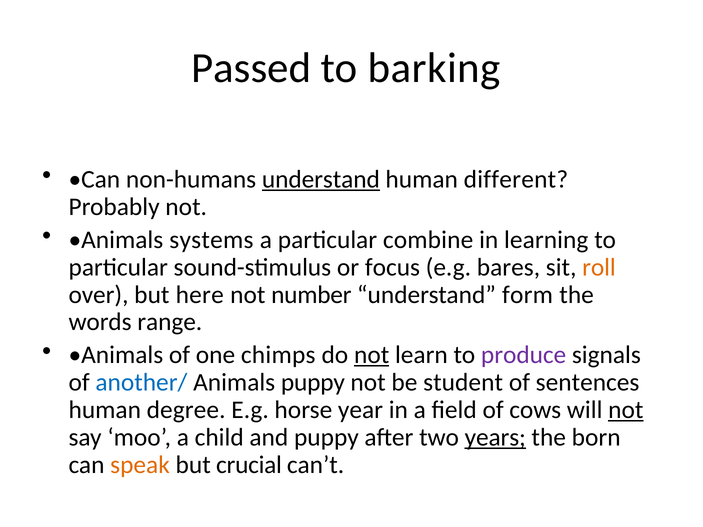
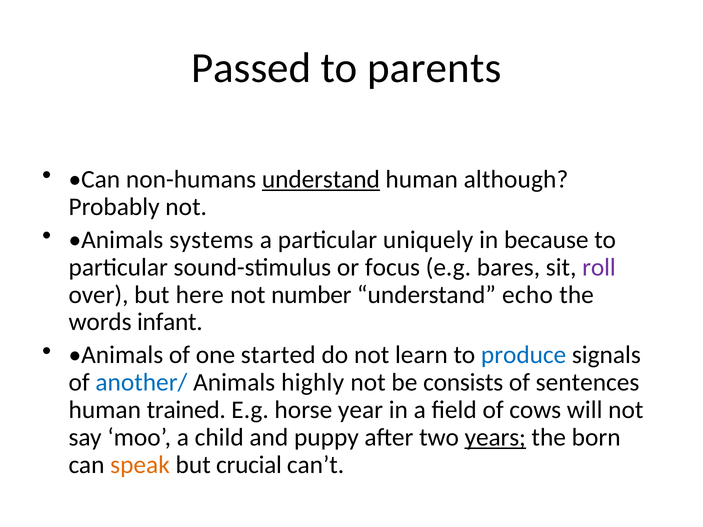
barking: barking -> parents (434, 68)
different: different -> although (516, 180)
combine: combine -> uniquely (428, 240)
learning: learning -> because (546, 240)
roll colour: orange -> purple (599, 267)
form: form -> echo (528, 295)
range: range -> infant (170, 322)
chimps: chimps -> started (278, 355)
not underline: present -> none (372, 355)
produce colour: purple -> blue (524, 355)
Animals puppy: puppy -> highly (313, 383)
student: student -> consists (463, 383)
degree: degree -> trained (186, 410)
not underline: present -> none (626, 410)
